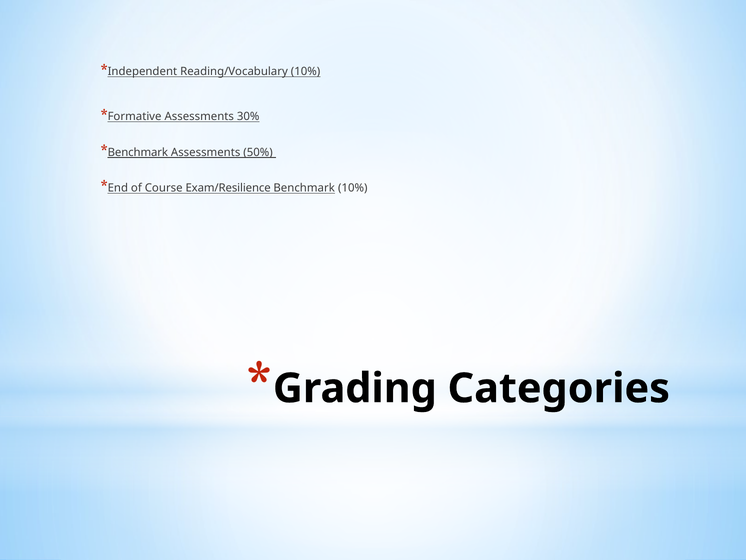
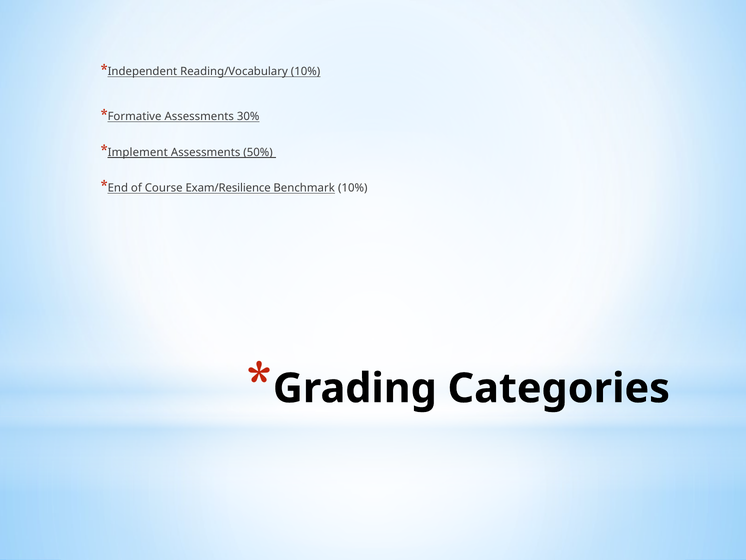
Benchmark: Benchmark -> Implement (138, 152)
